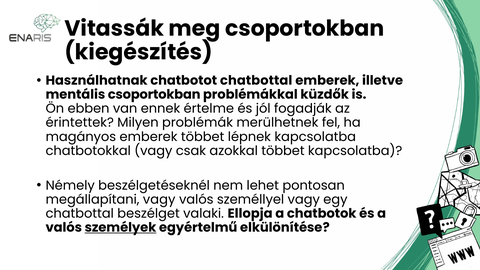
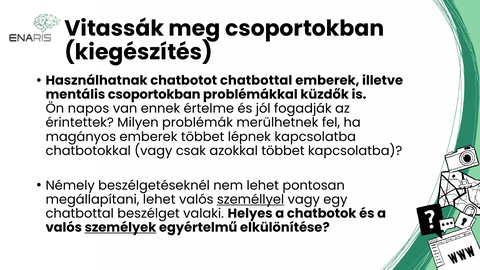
ebben: ebben -> napos (88, 109)
megállapítani vagy: vagy -> lehet (159, 199)
személlyel underline: none -> present (251, 199)
Ellopja: Ellopja -> Helyes (250, 213)
